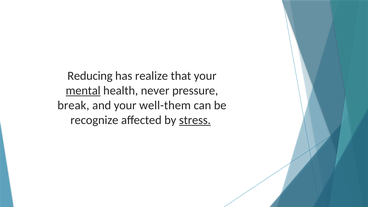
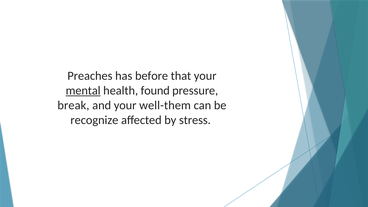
Reducing: Reducing -> Preaches (90, 76)
realize: realize -> before (152, 76)
never: never -> found (155, 91)
stress underline: present -> none (195, 120)
